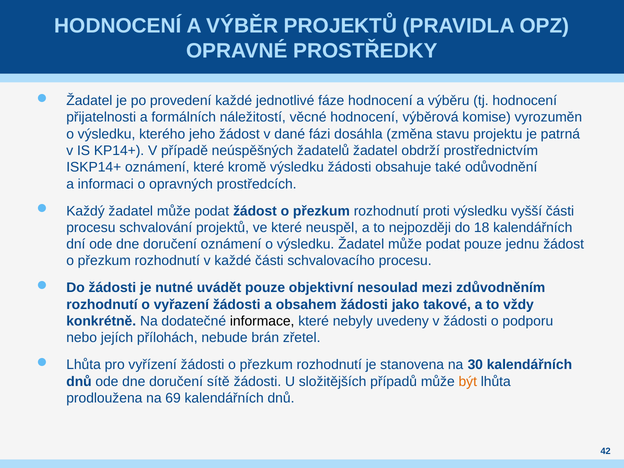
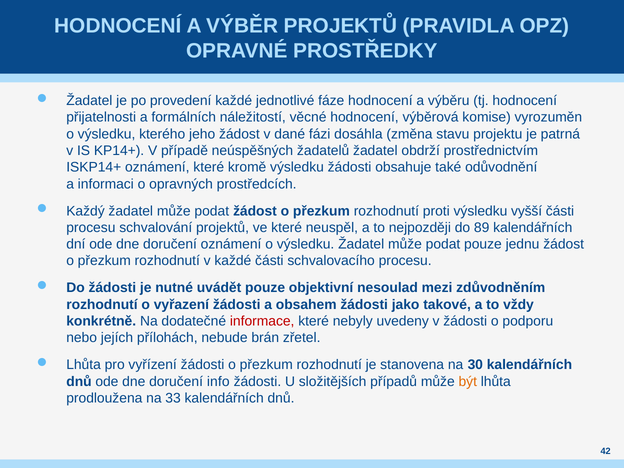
18: 18 -> 89 (482, 228)
informace colour: black -> red (262, 321)
sítě: sítě -> info (218, 381)
69: 69 -> 33 (173, 398)
